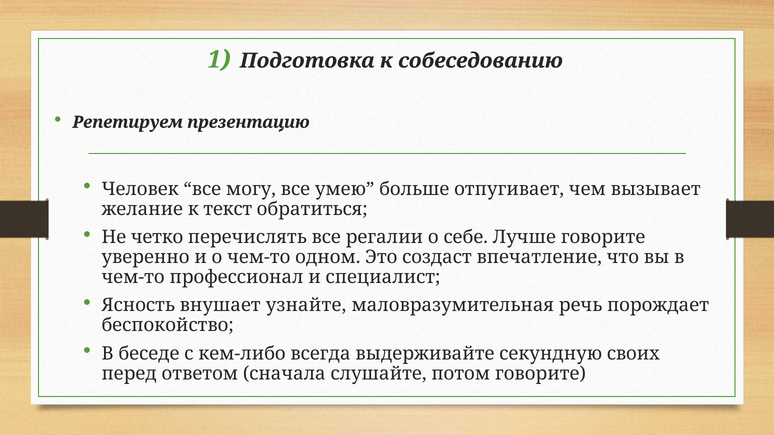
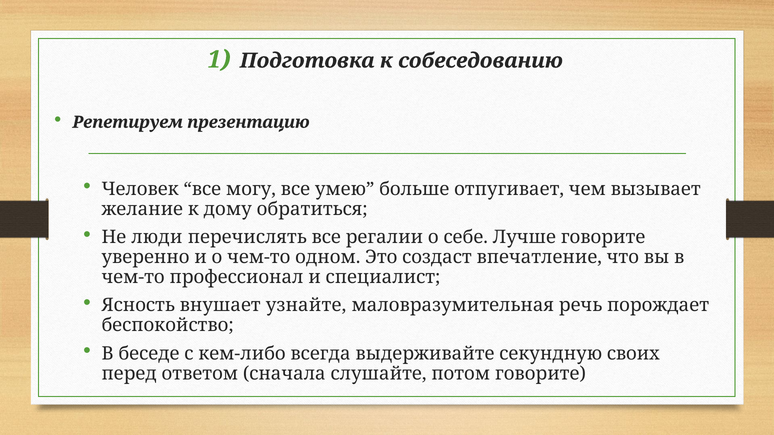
текст: текст -> дому (228, 209)
четко: четко -> люди (157, 237)
